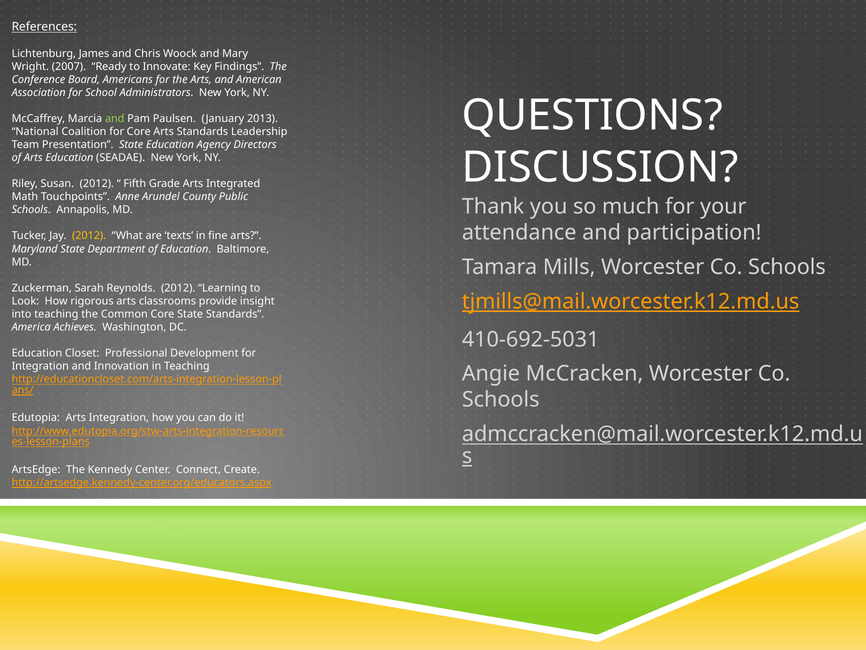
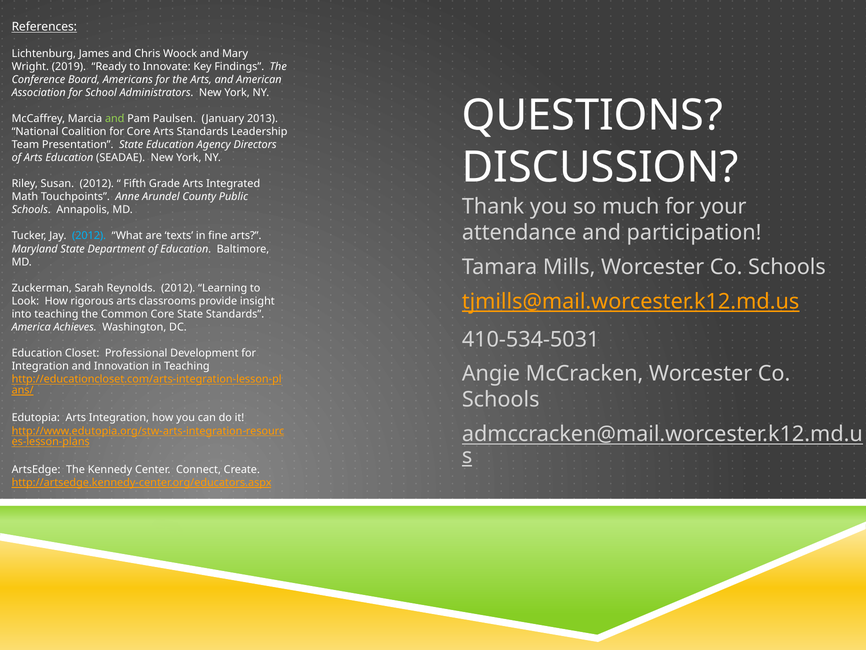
2007: 2007 -> 2019 (69, 66)
2012 colour: yellow -> light blue (89, 236)
410-692-5031: 410-692-5031 -> 410-534-5031 (531, 339)
